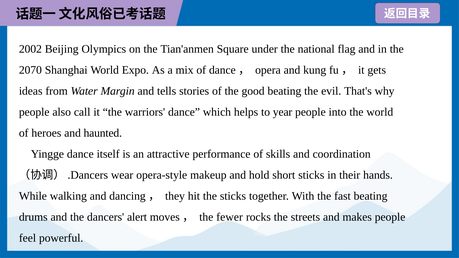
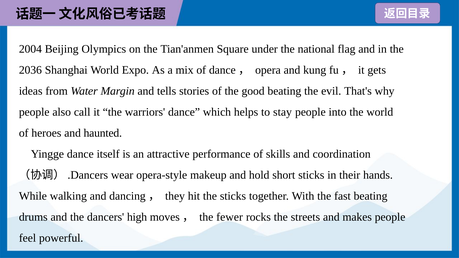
2002: 2002 -> 2004 (30, 49)
2070: 2070 -> 2036 (30, 70)
year: year -> stay (282, 112)
alert: alert -> high (137, 217)
